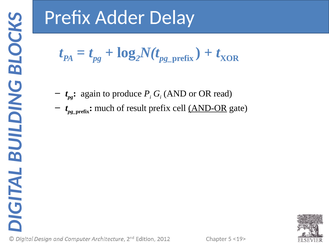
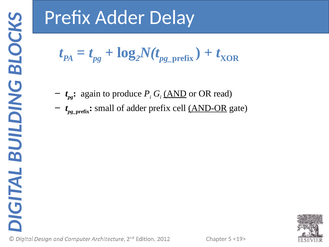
AND underline: none -> present (175, 94)
much: much -> small (104, 108)
of result: result -> adder (137, 108)
